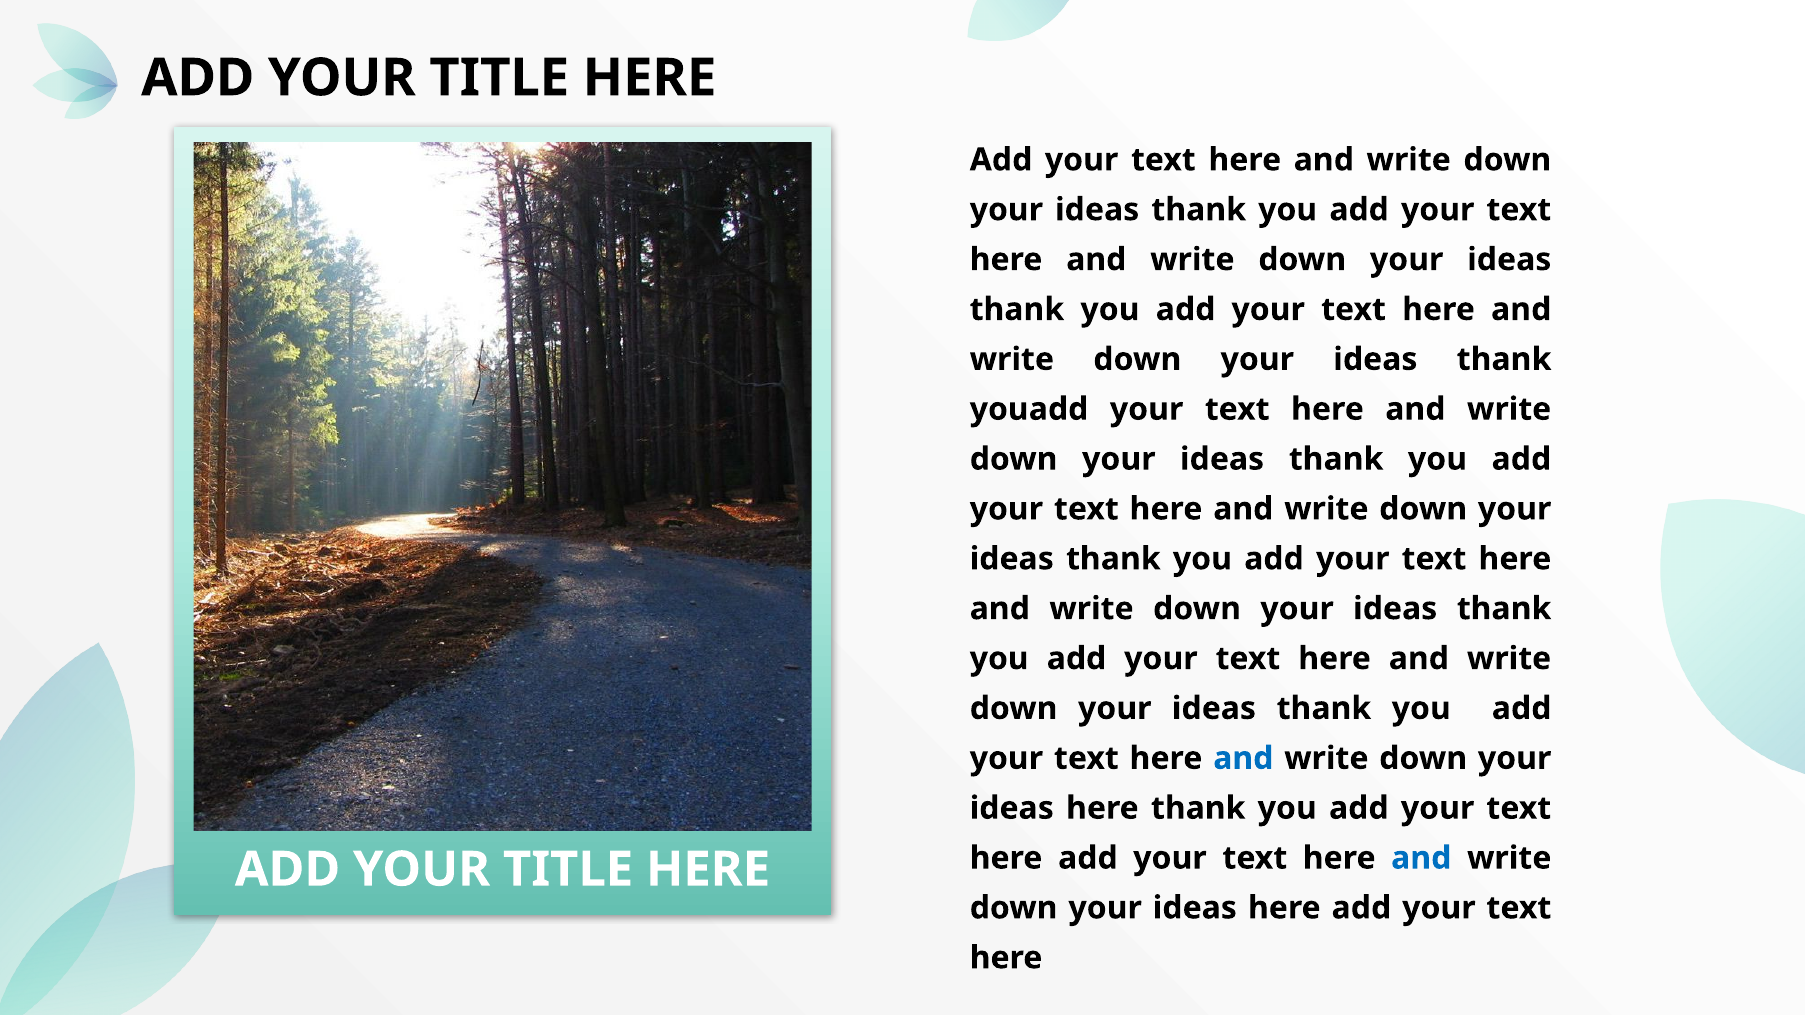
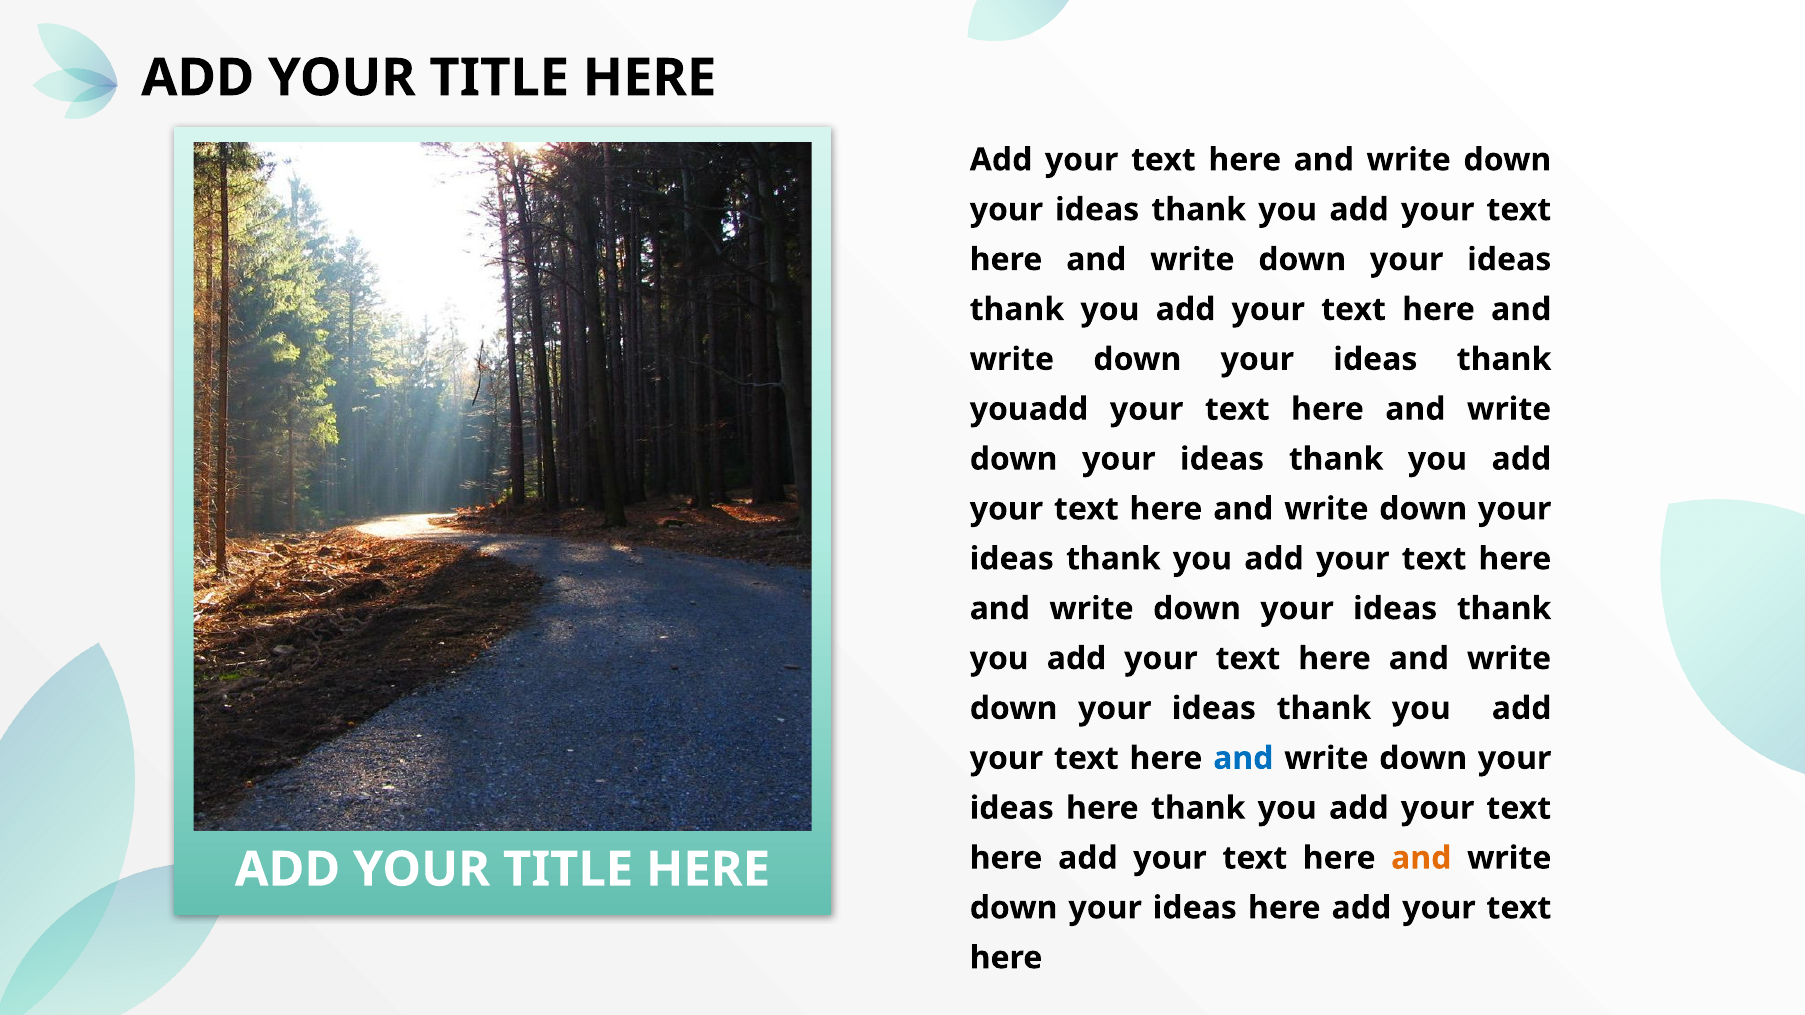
and colour: blue -> orange (1421, 858)
